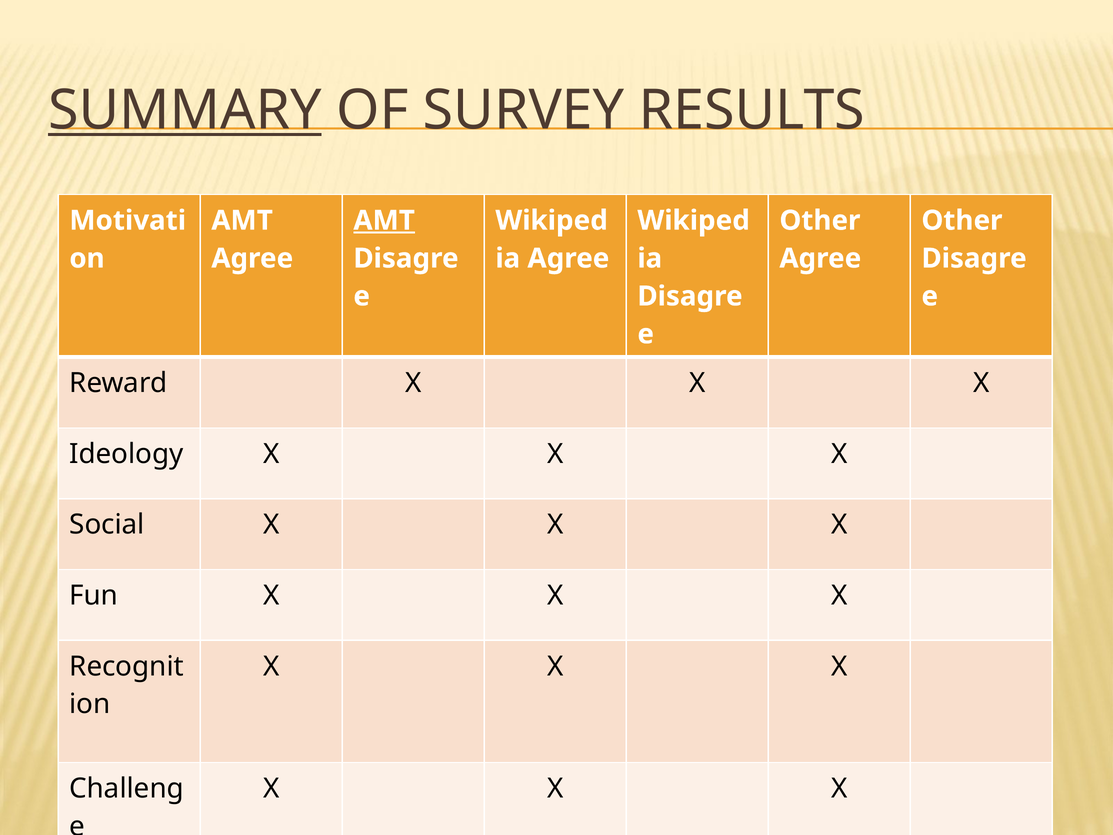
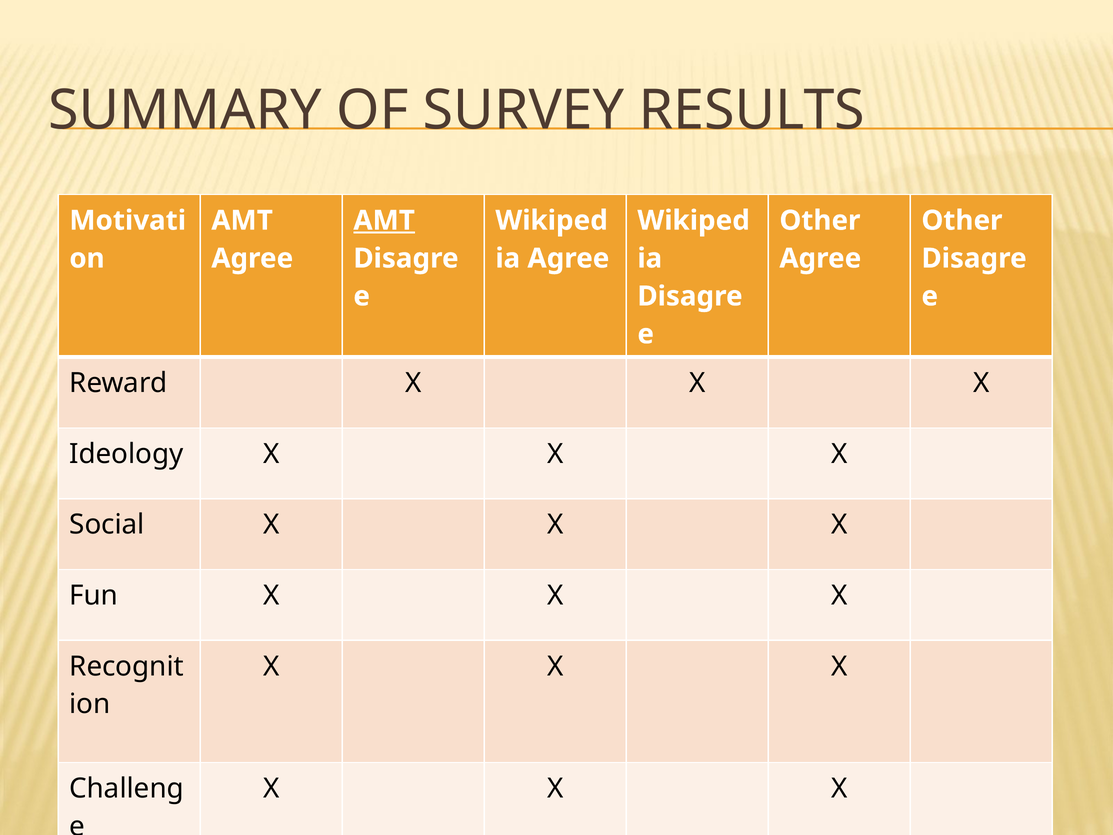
SUMMARY underline: present -> none (185, 111)
